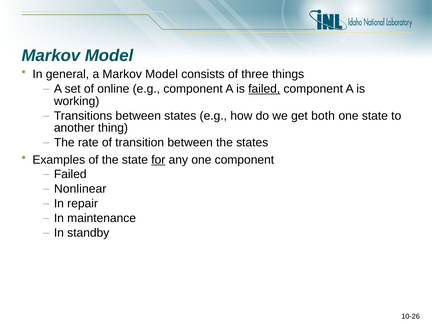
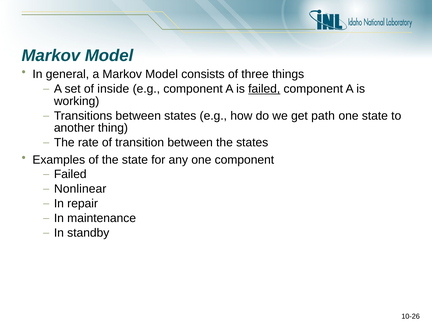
online: online -> inside (113, 89)
both: both -> path (323, 116)
for underline: present -> none (158, 160)
